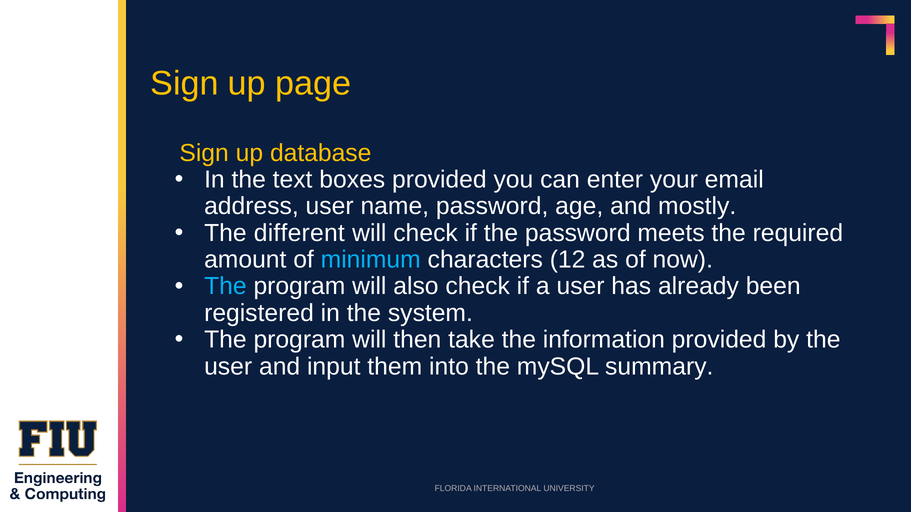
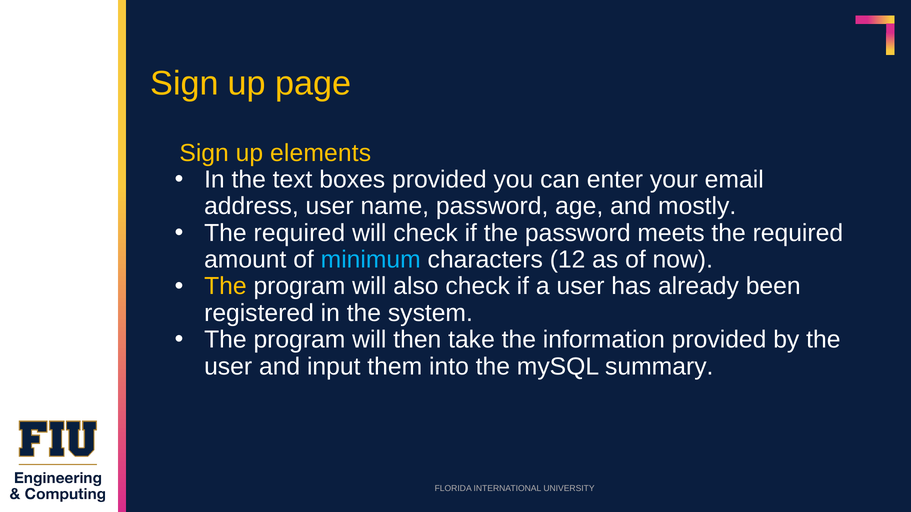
database: database -> elements (321, 153)
different: different -> required (299, 233)
The colour: light blue -> yellow (225, 287)
